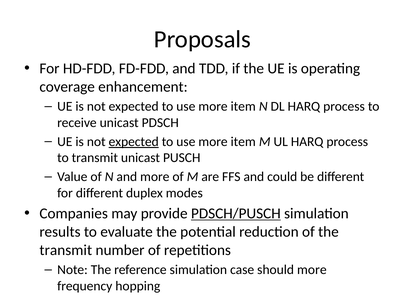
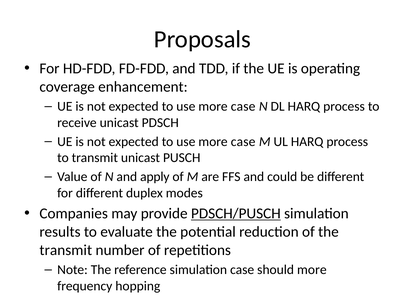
item: item -> case (243, 106)
expected underline: present -> none (134, 142)
item: item -> case (243, 142)
and more: more -> apply (155, 177)
